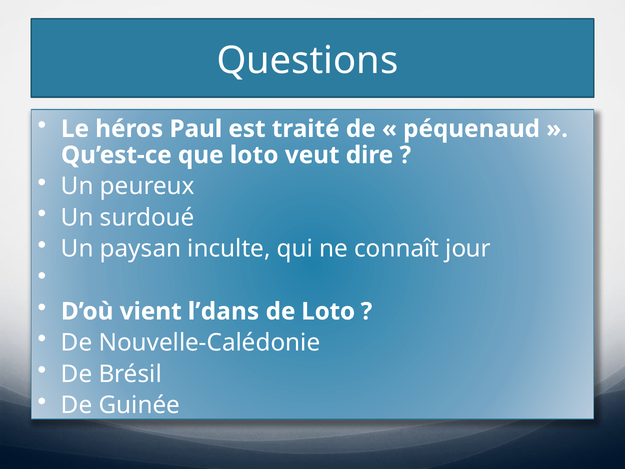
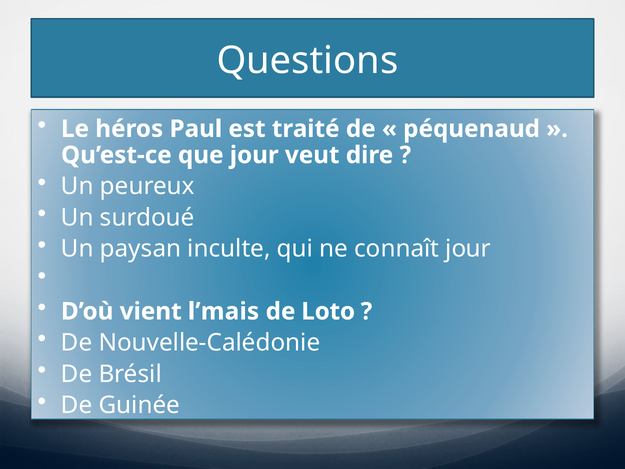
que loto: loto -> jour (254, 155)
l’dans: l’dans -> l’mais (224, 311)
